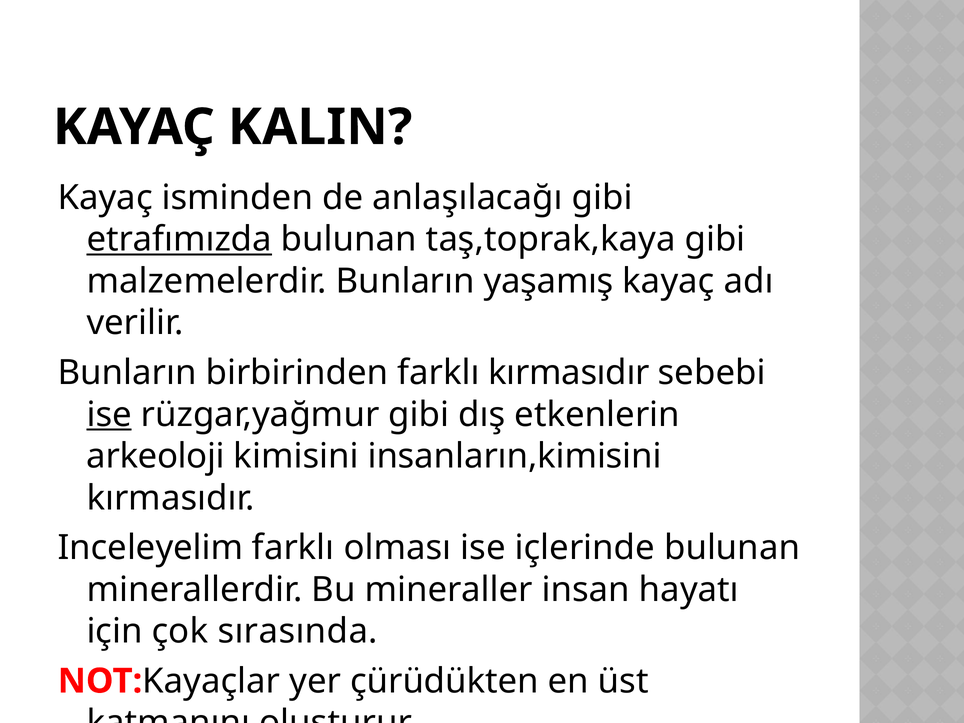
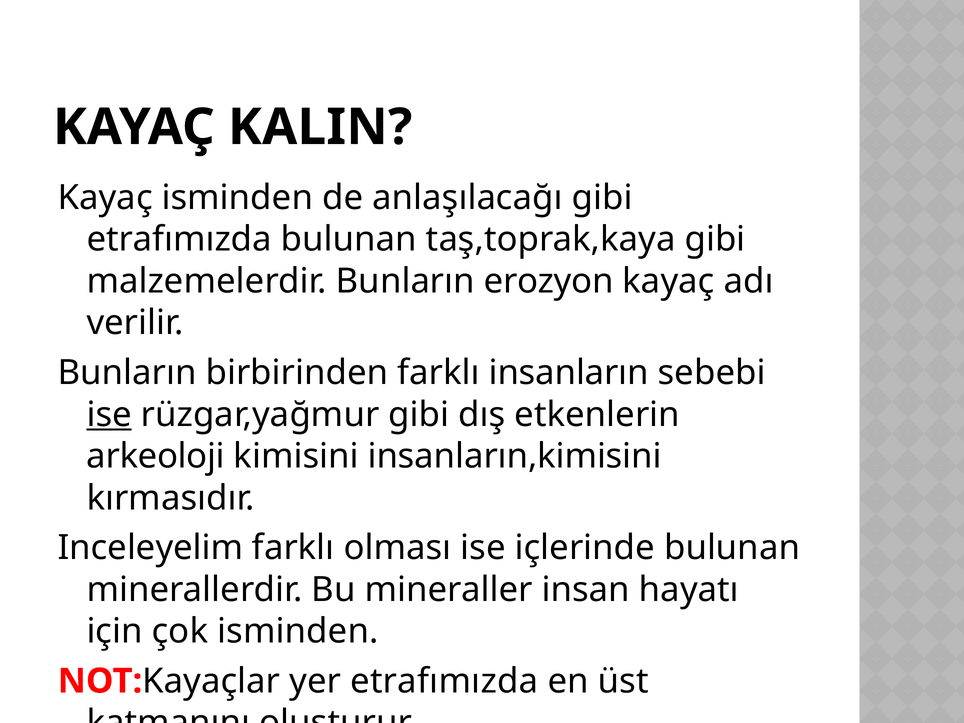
etrafımızda underline: present -> none (179, 239)
yaşamış: yaşamış -> erozyon (549, 281)
farklı kırmasıdır: kırmasıdır -> insanların (569, 373)
çok sırasında: sırasında -> isminden (298, 631)
yer çürüdükten: çürüdükten -> etrafımızda (444, 681)
